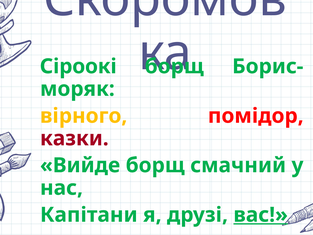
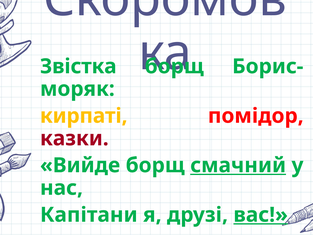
Сіроокі: Сіроокі -> Звістка (78, 66)
вірного: вірного -> кирпаті (84, 116)
смачний underline: none -> present (238, 165)
